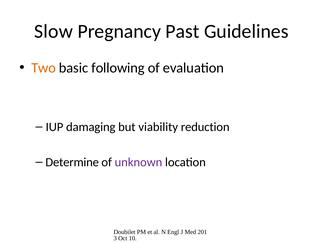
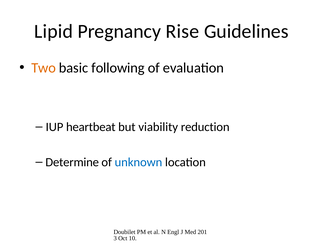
Slow: Slow -> Lipid (54, 31)
Past: Past -> Rise (182, 31)
damaging: damaging -> heartbeat (91, 127)
unknown colour: purple -> blue (138, 162)
